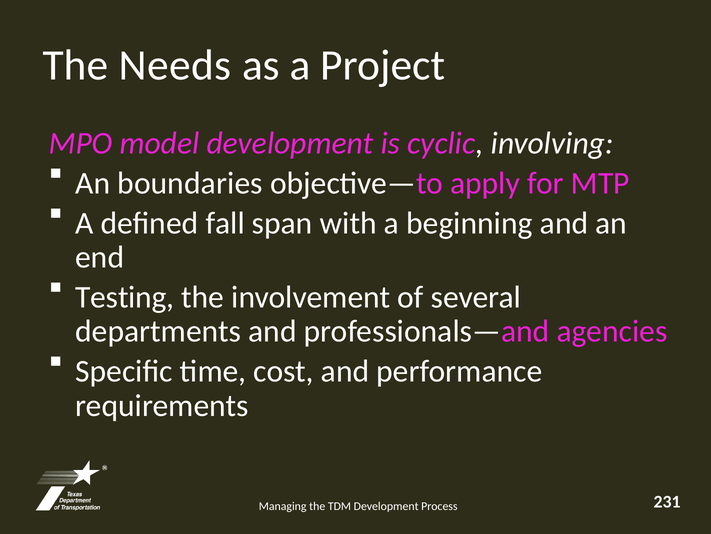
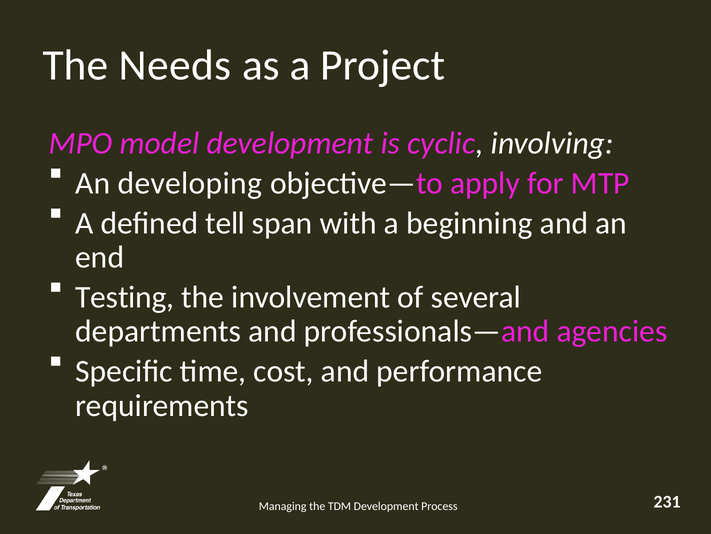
boundaries: boundaries -> developing (190, 183)
fall: fall -> tell (225, 223)
